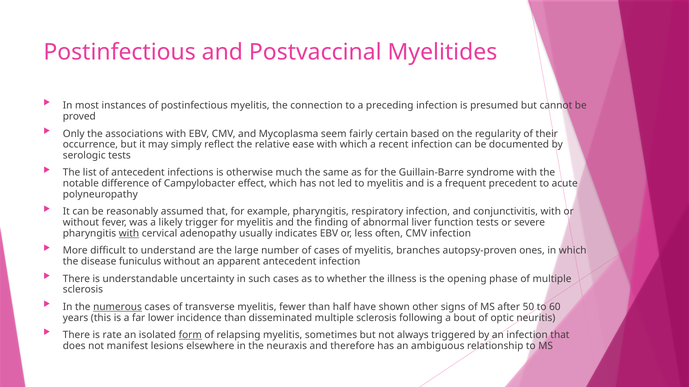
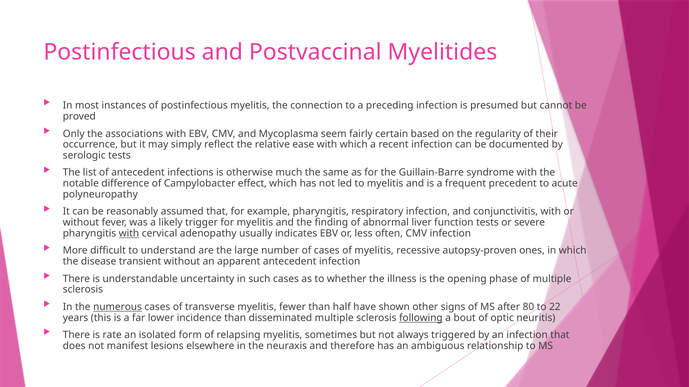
branches: branches -> recessive (418, 251)
funiculus: funiculus -> transient (140, 262)
50: 50 -> 80 (528, 307)
60: 60 -> 22 (555, 307)
following underline: none -> present (421, 318)
form underline: present -> none (190, 336)
